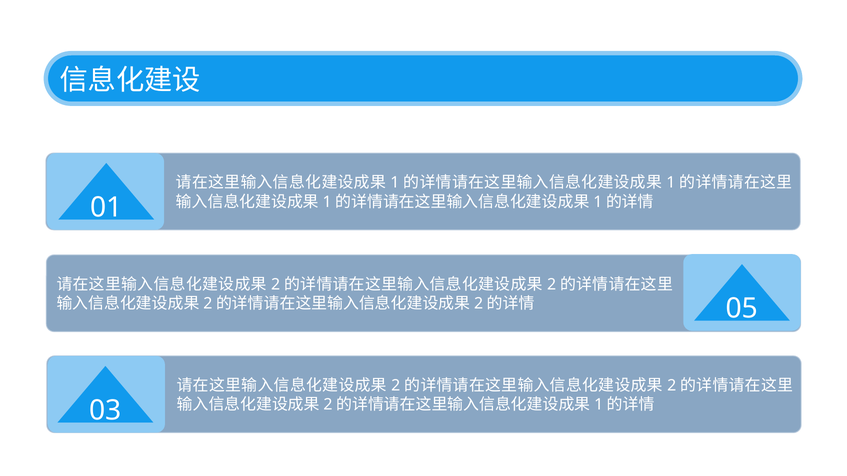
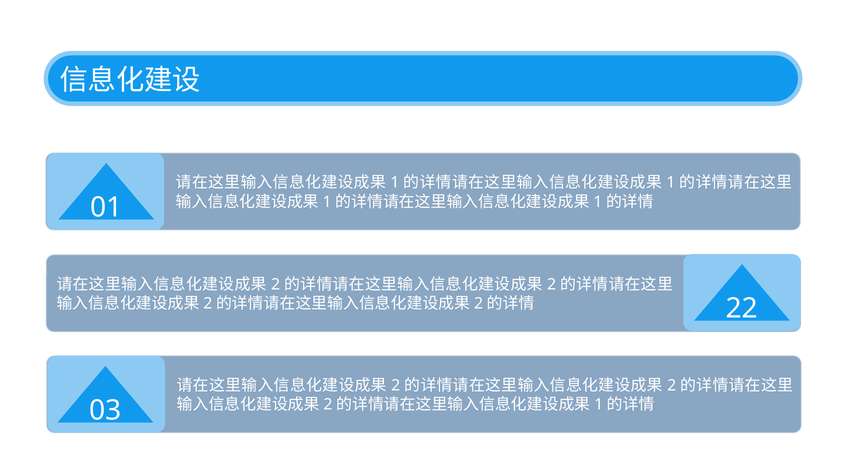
05: 05 -> 22 (742, 309)
